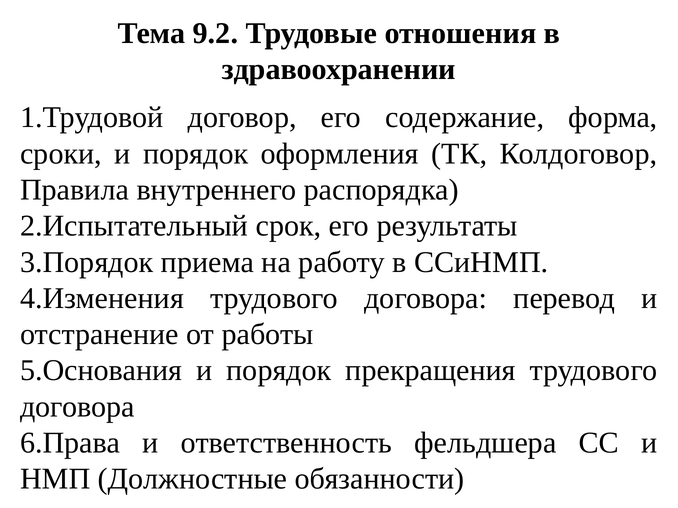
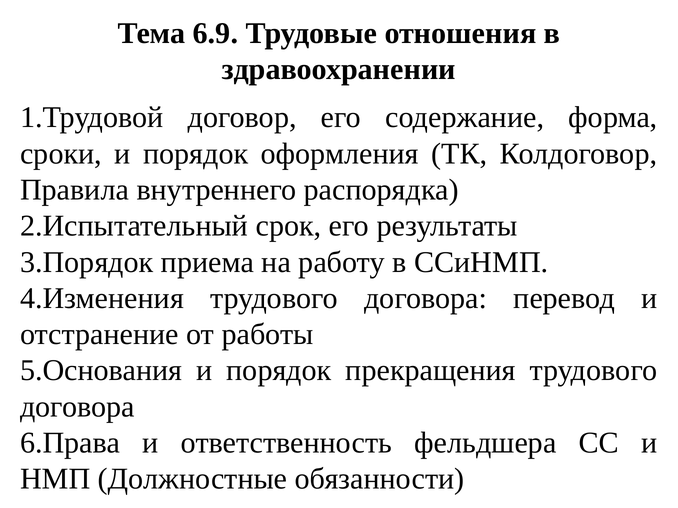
9.2: 9.2 -> 6.9 (215, 33)
